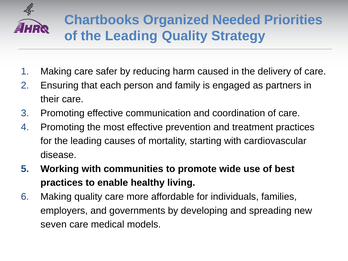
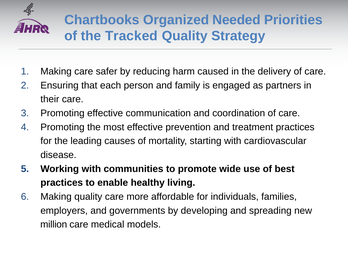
of the Leading: Leading -> Tracked (131, 36)
seven: seven -> million (54, 225)
